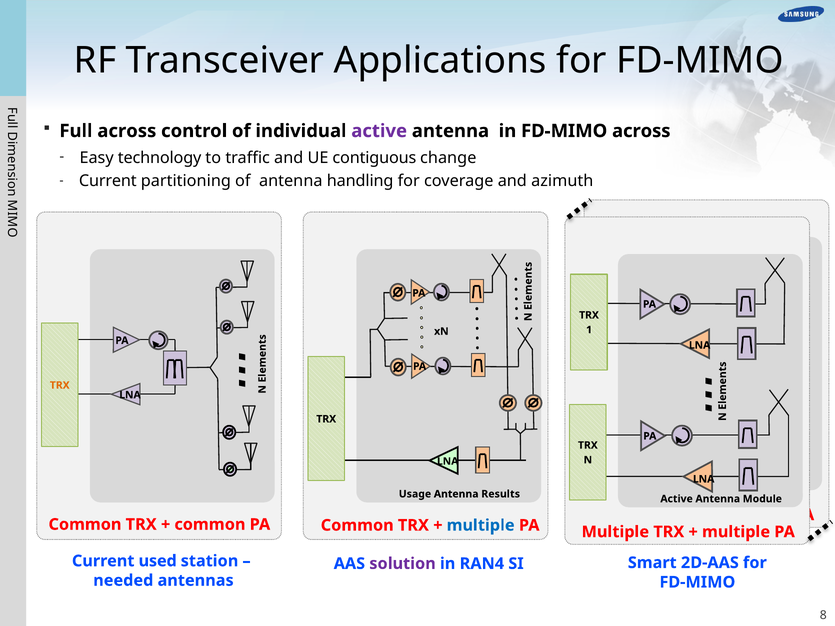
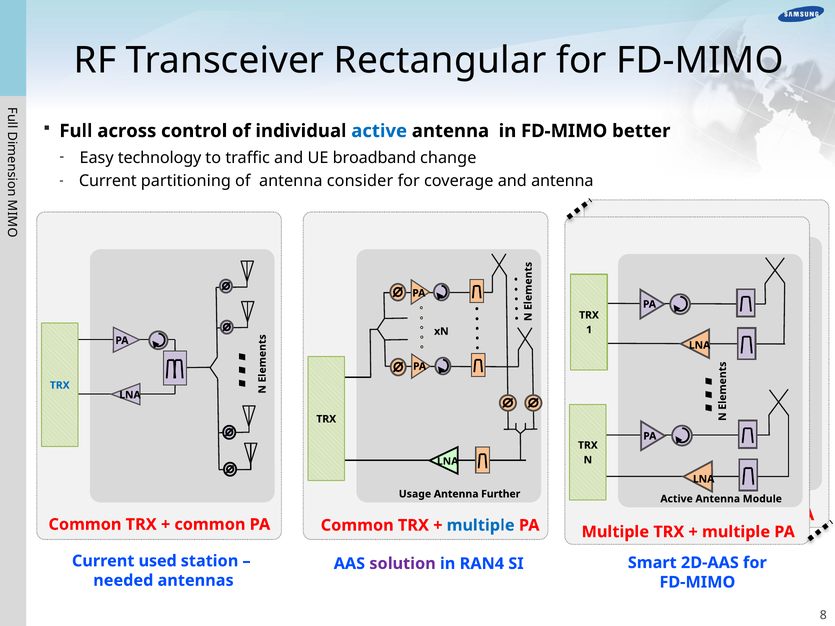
Applications: Applications -> Rectangular (440, 61)
active colour: purple -> blue (379, 131)
FD-MIMO across: across -> better (641, 131)
contiguous: contiguous -> broadband (374, 158)
handling: handling -> consider (360, 181)
and azimuth: azimuth -> antenna (562, 181)
TRX colour: orange -> blue (60, 385)
Results: Results -> Further (501, 494)
